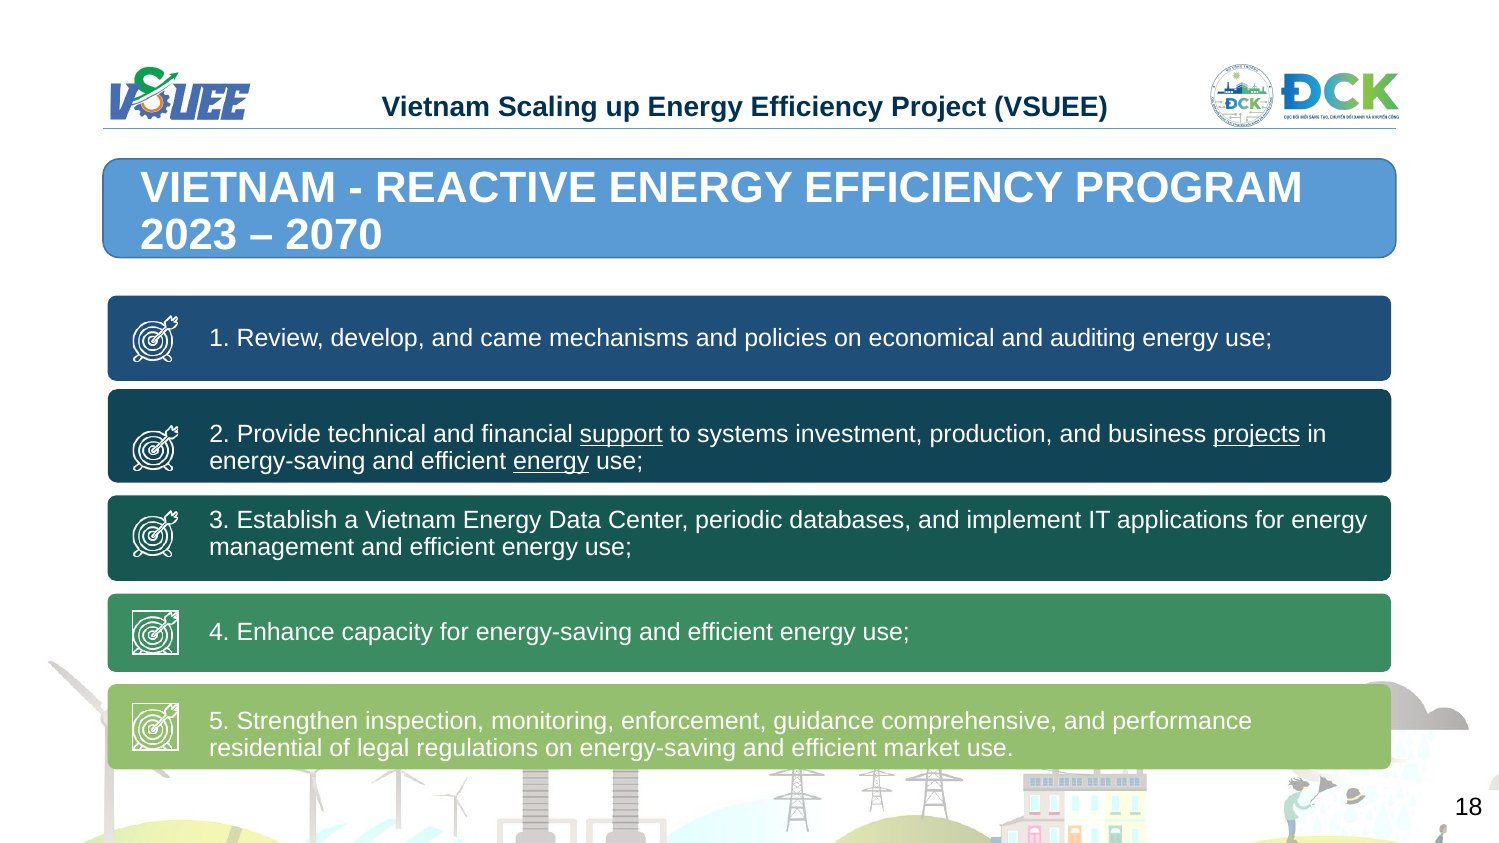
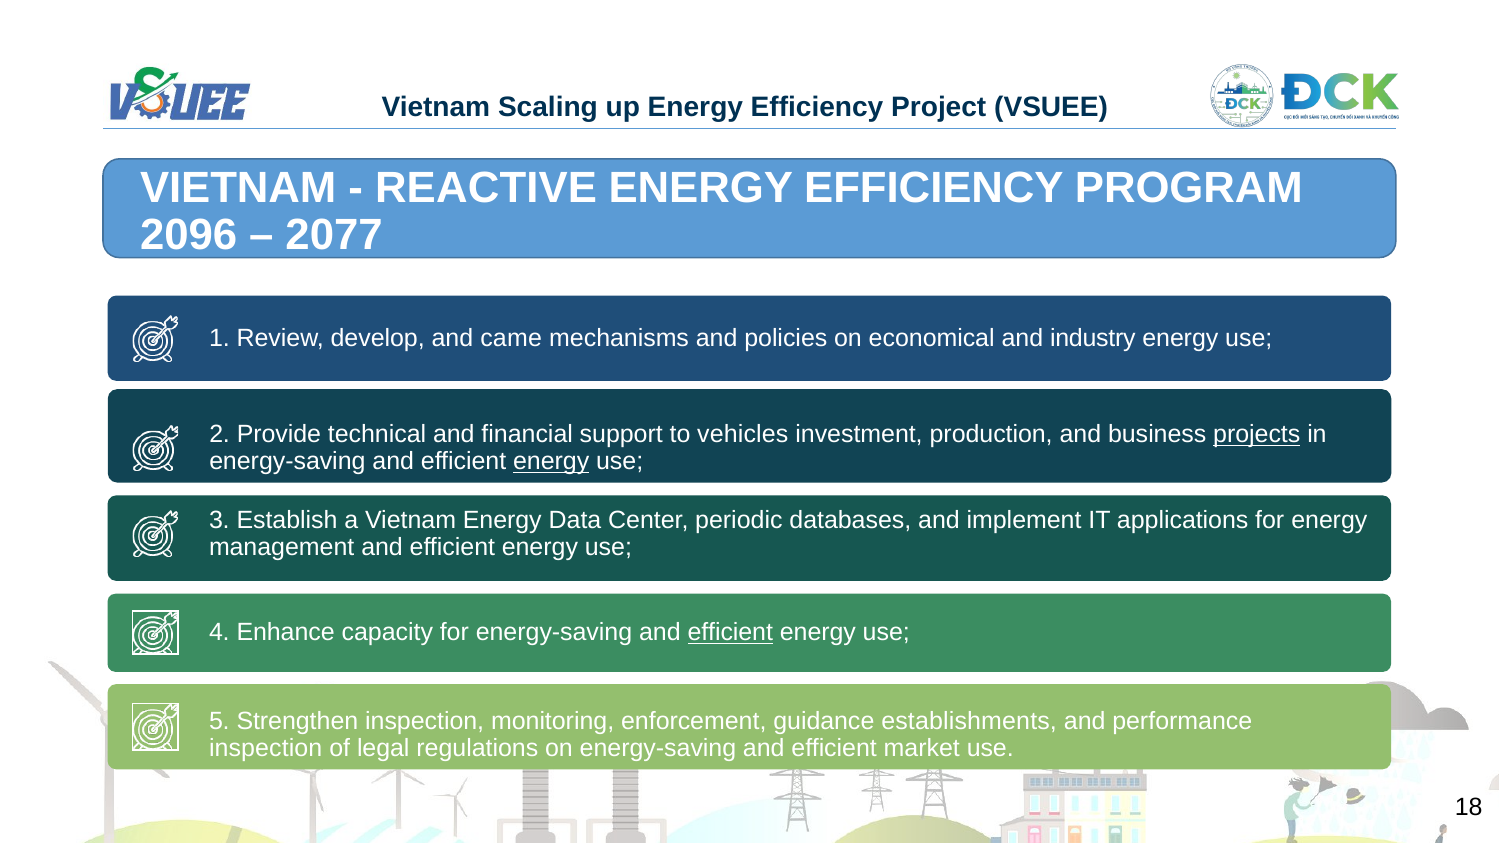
2023: 2023 -> 2096 (189, 235)
2070: 2070 -> 2077 (334, 235)
auditing: auditing -> industry (1093, 339)
support underline: present -> none (621, 435)
systems: systems -> vehicles (743, 435)
efficient underline: none -> present (730, 633)
comprehensive: comprehensive -> establishments (969, 721)
residential: residential -> inspection (266, 748)
